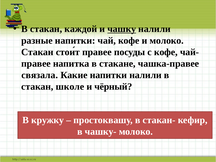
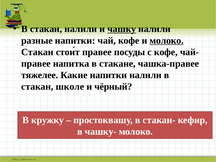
стакан каждой: каждой -> налили (81, 29)
молоко underline: none -> present (167, 40)
связала: связала -> тяжелее (40, 75)
